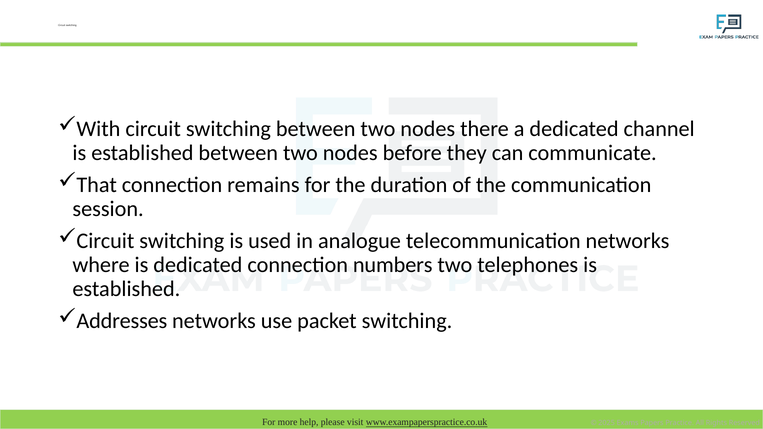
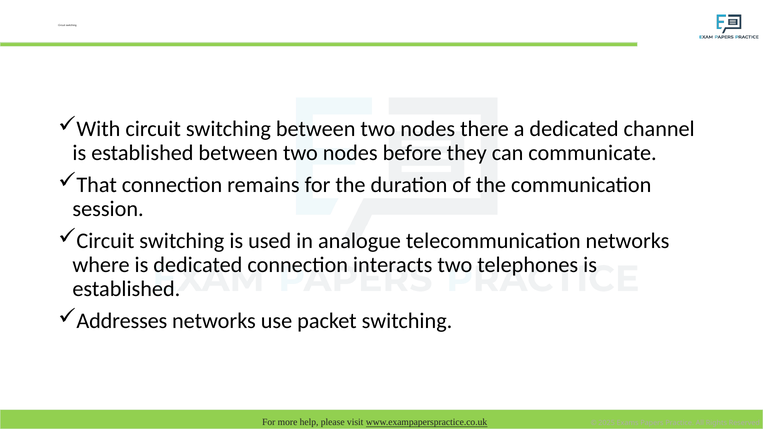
numbers: numbers -> interacts (393, 265)
